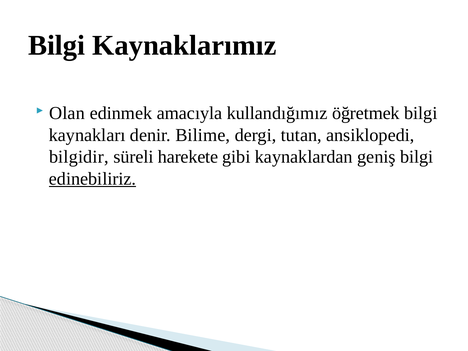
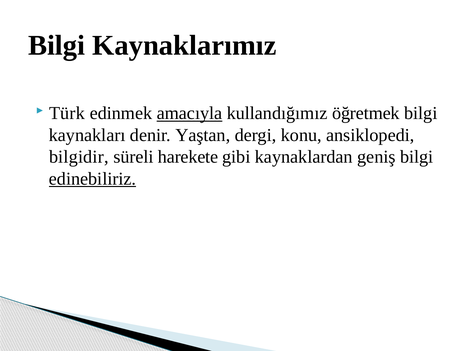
Olan: Olan -> Türk (67, 113)
amacıyla underline: none -> present (189, 113)
Bilime: Bilime -> Yaştan (203, 135)
tutan: tutan -> konu (301, 135)
